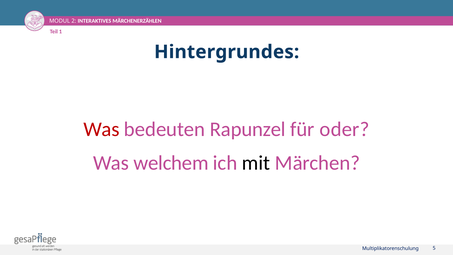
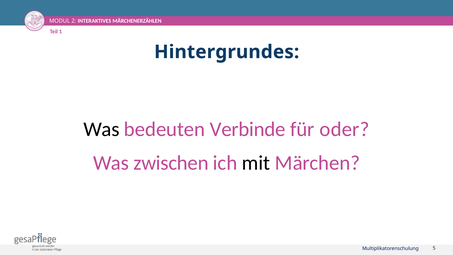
Was colour: red -> black (101, 129)
Rapunzel: Rapunzel -> Verbinde (248, 129)
welchem: welchem -> zwischen (171, 163)
